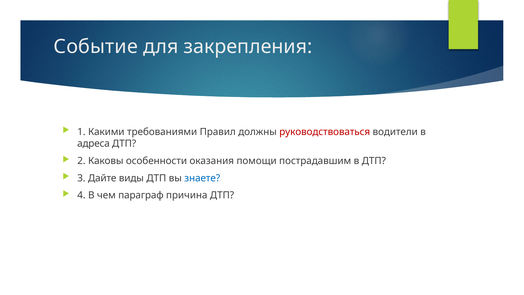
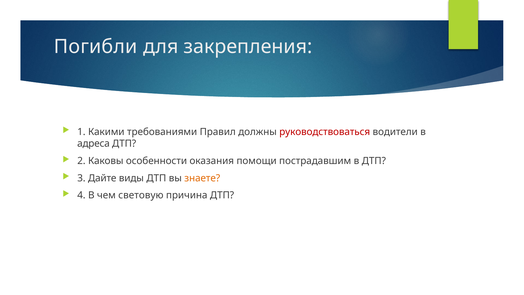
Событие: Событие -> Погибли (96, 47)
знаете colour: blue -> orange (202, 178)
параграф: параграф -> световую (141, 195)
